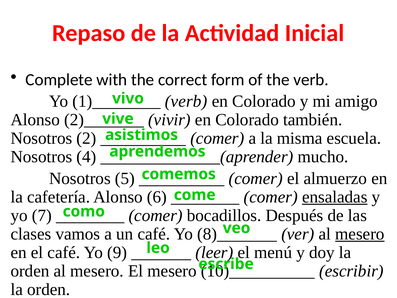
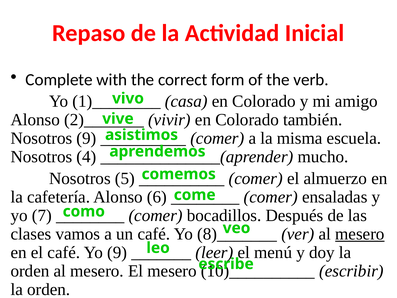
verb: verb -> casa (186, 101)
Nosotros 2: 2 -> 9 (86, 138)
ensaladas underline: present -> none (335, 197)
